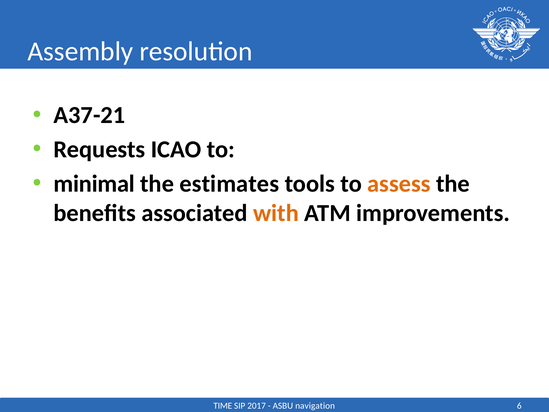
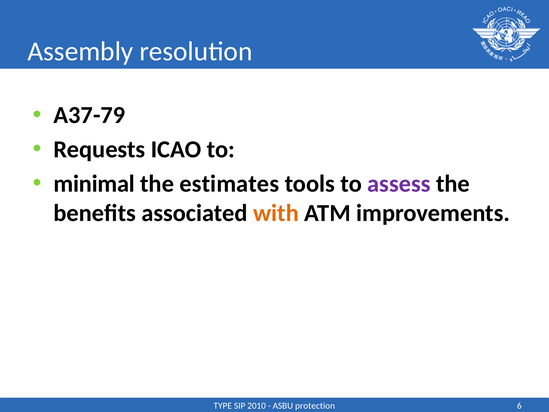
A37-21: A37-21 -> A37-79 (89, 115)
assess colour: orange -> purple (399, 184)
TIME: TIME -> TYPE (223, 405)
2017: 2017 -> 2010 (257, 405)
navigation: navigation -> protection (315, 405)
